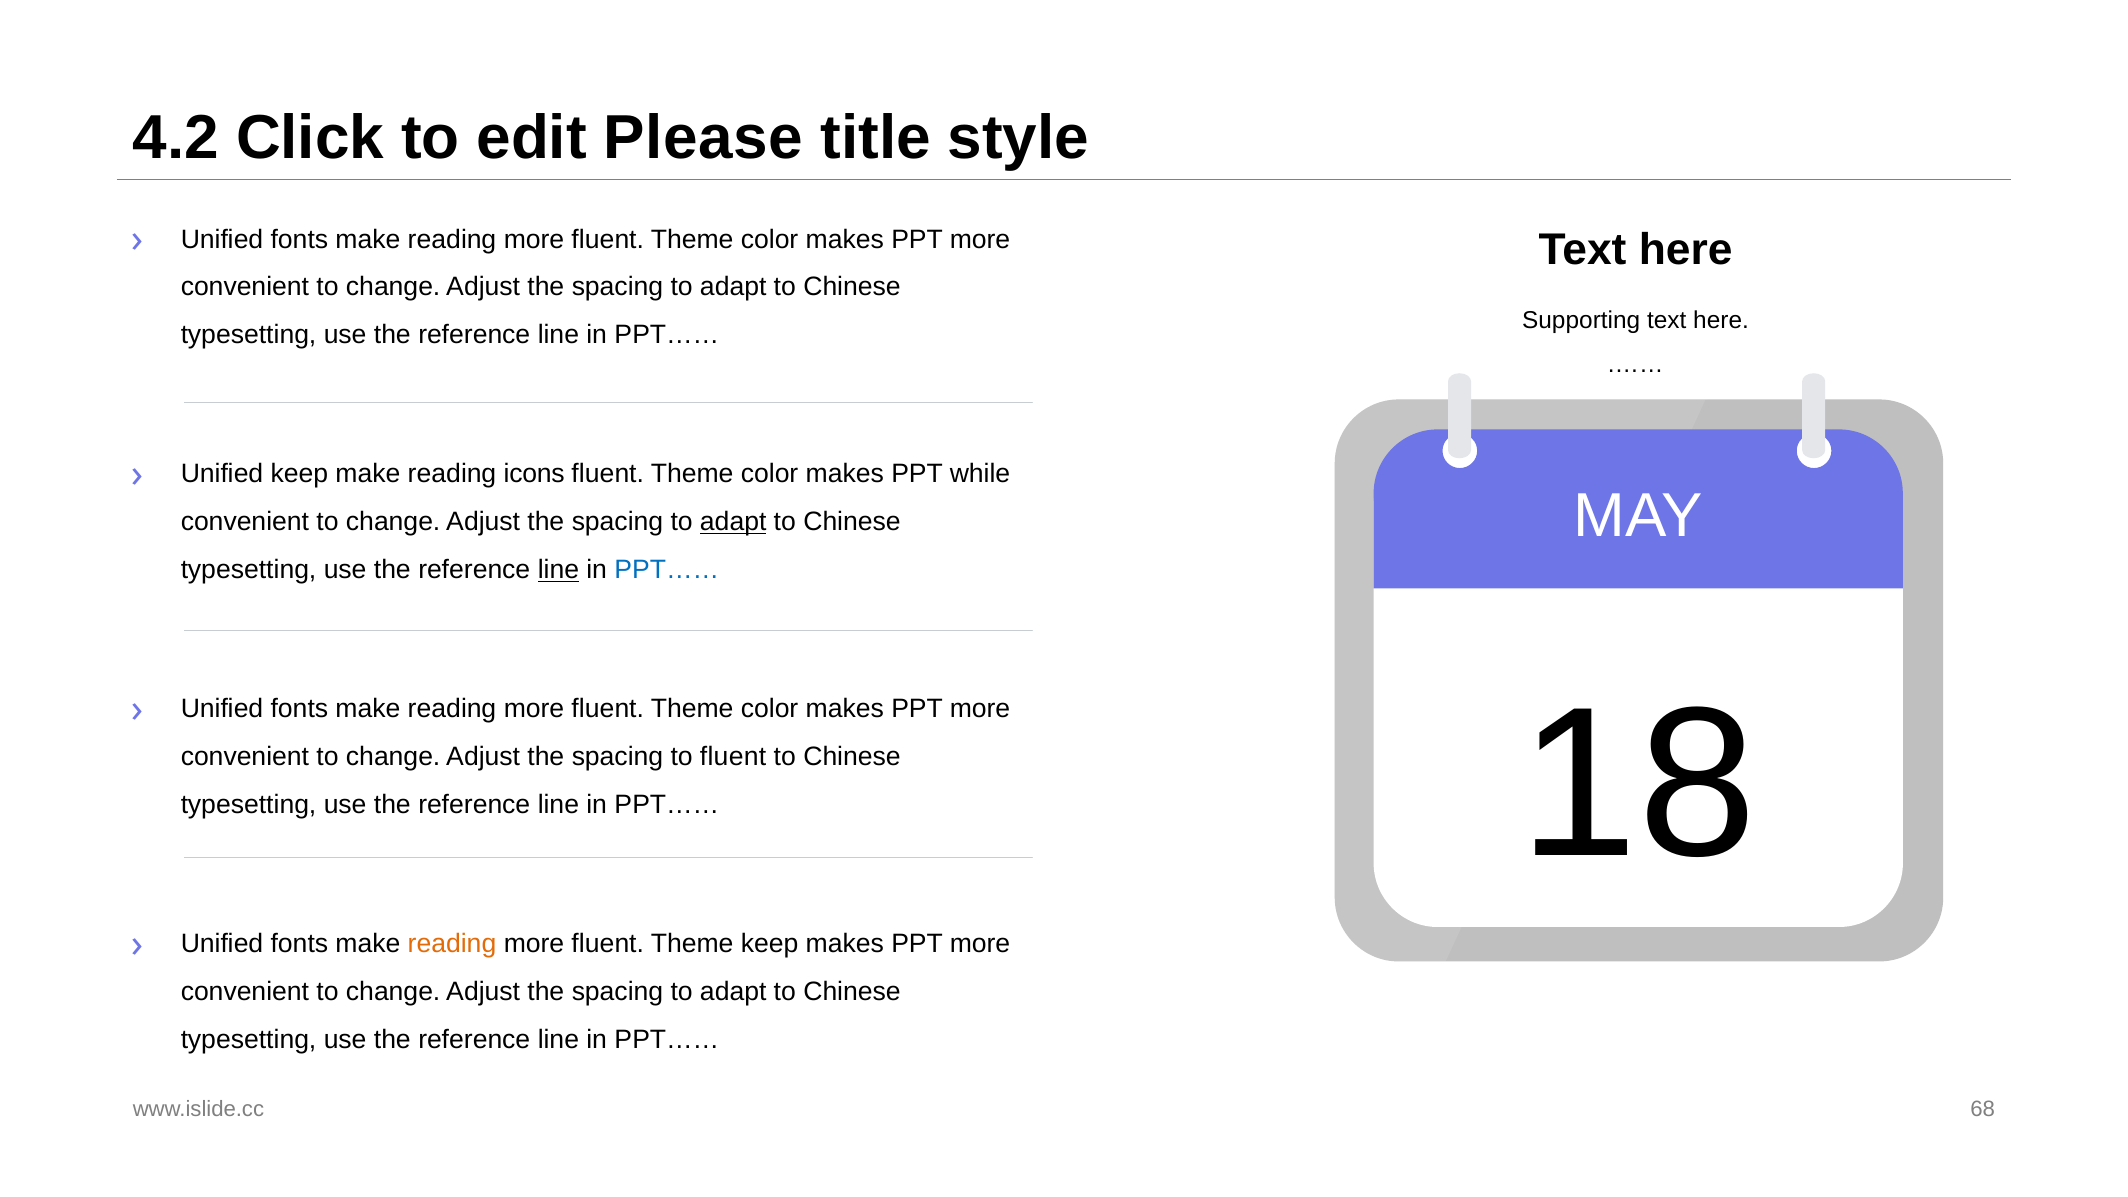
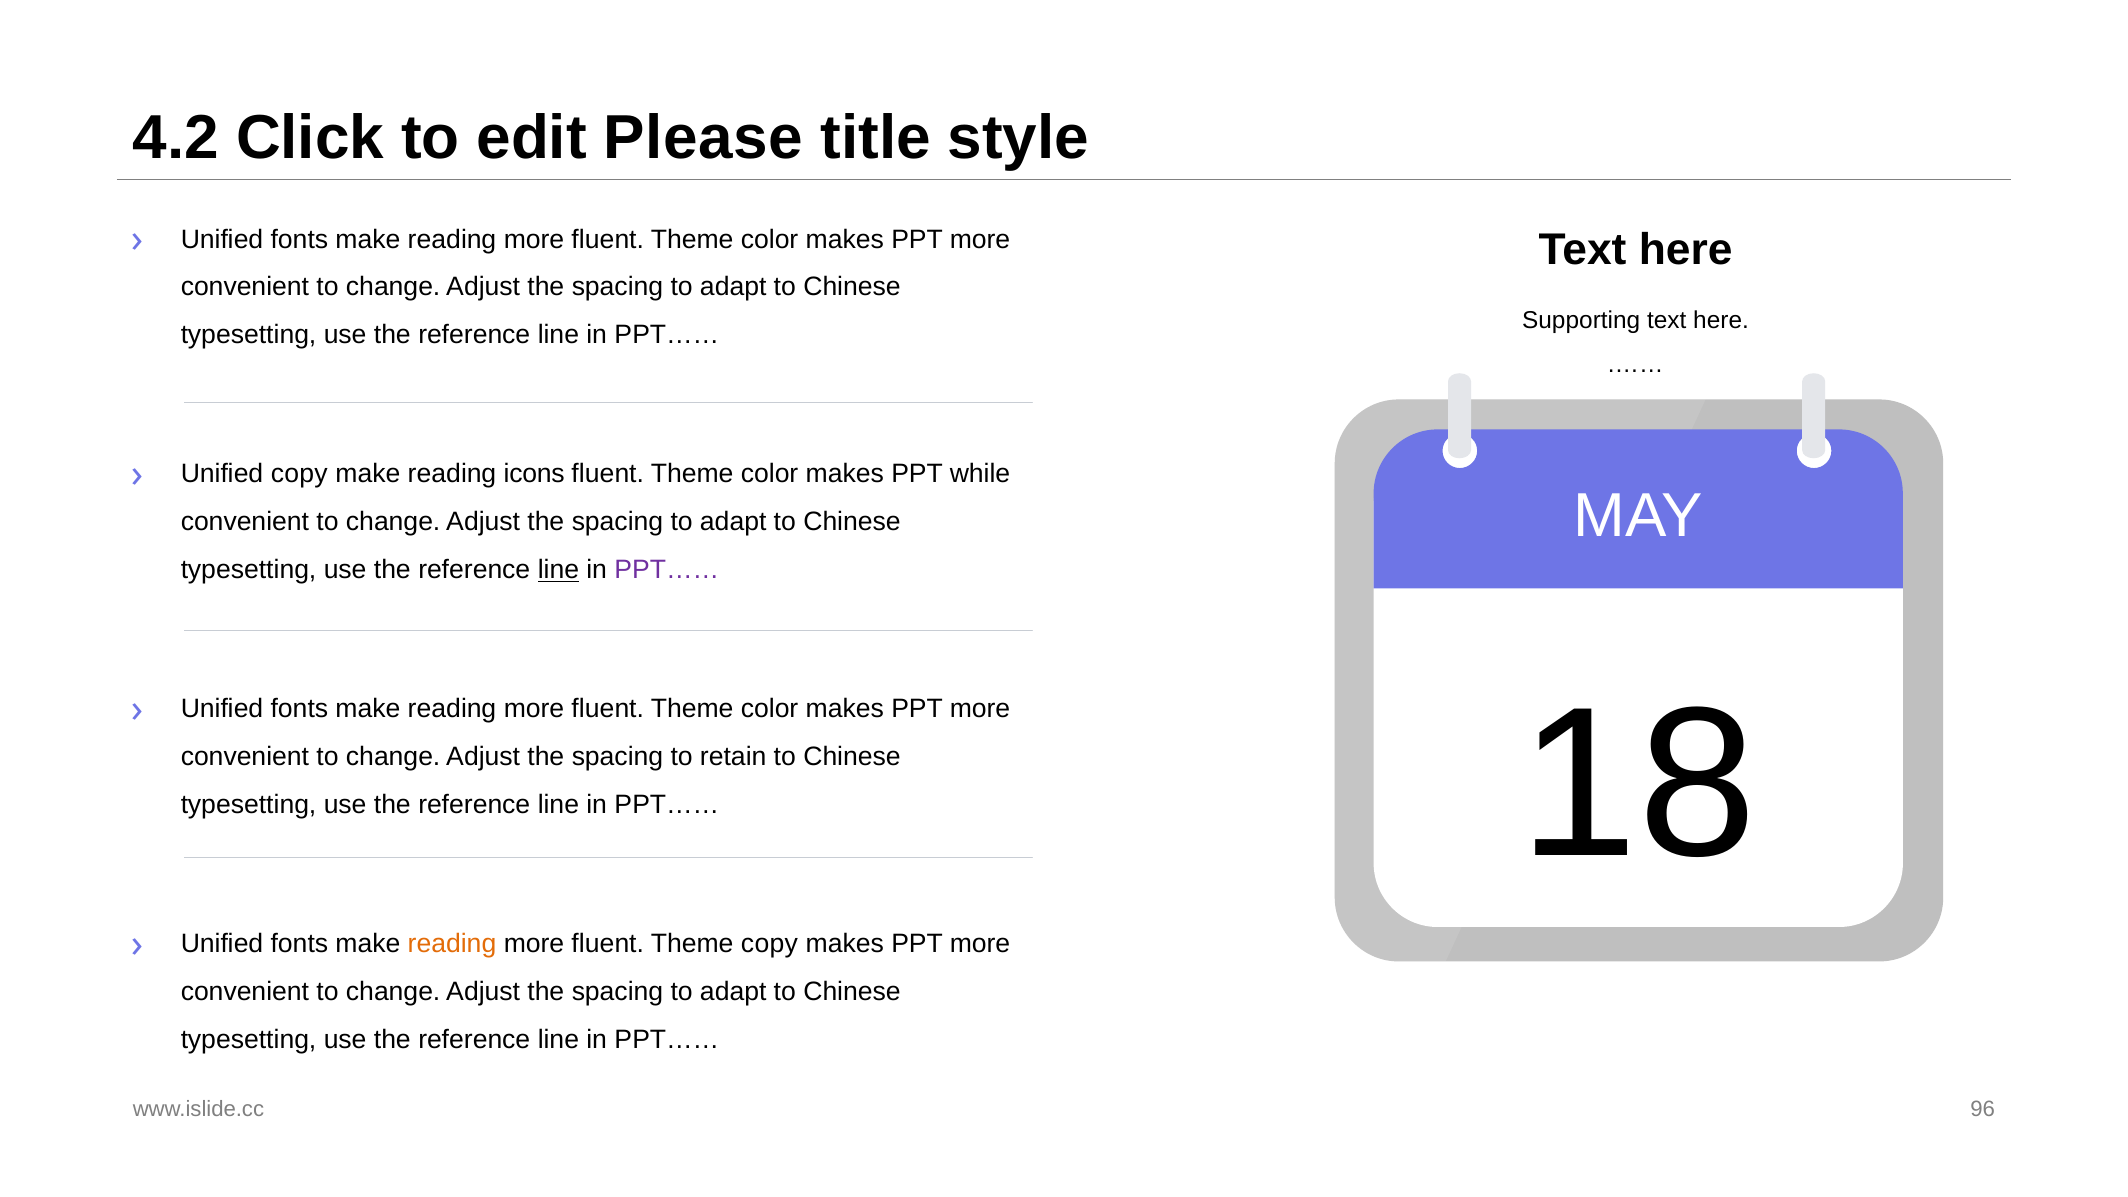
Unified keep: keep -> copy (299, 474)
adapt underline: present -> none (733, 522)
PPT…… colour: blue -> purple (667, 570)
to fluent: fluent -> retain (733, 757)
Theme keep: keep -> copy (769, 944)
68: 68 -> 96 (1983, 1109)
